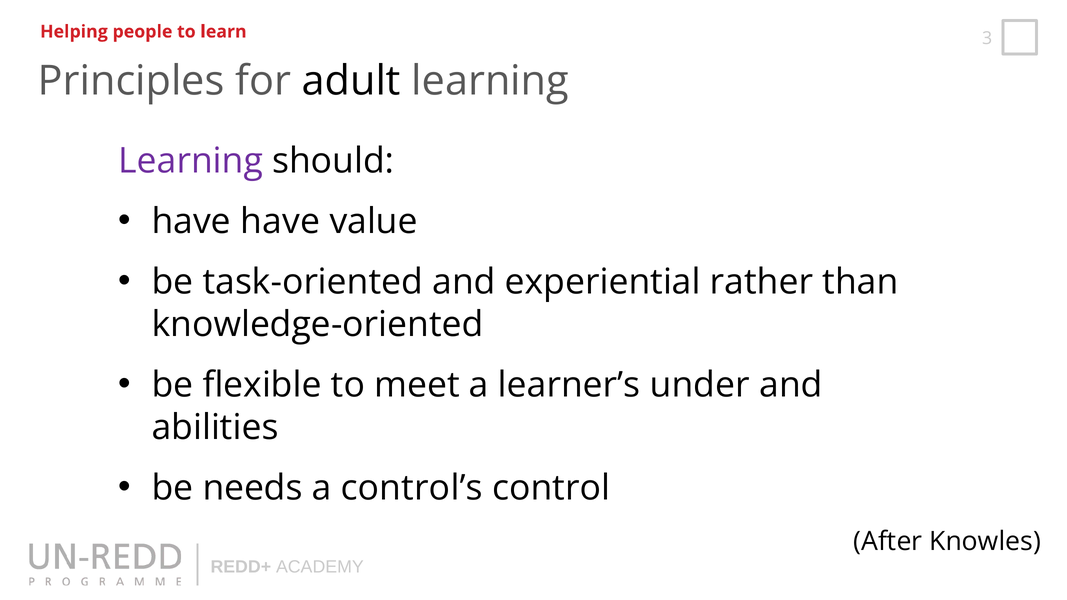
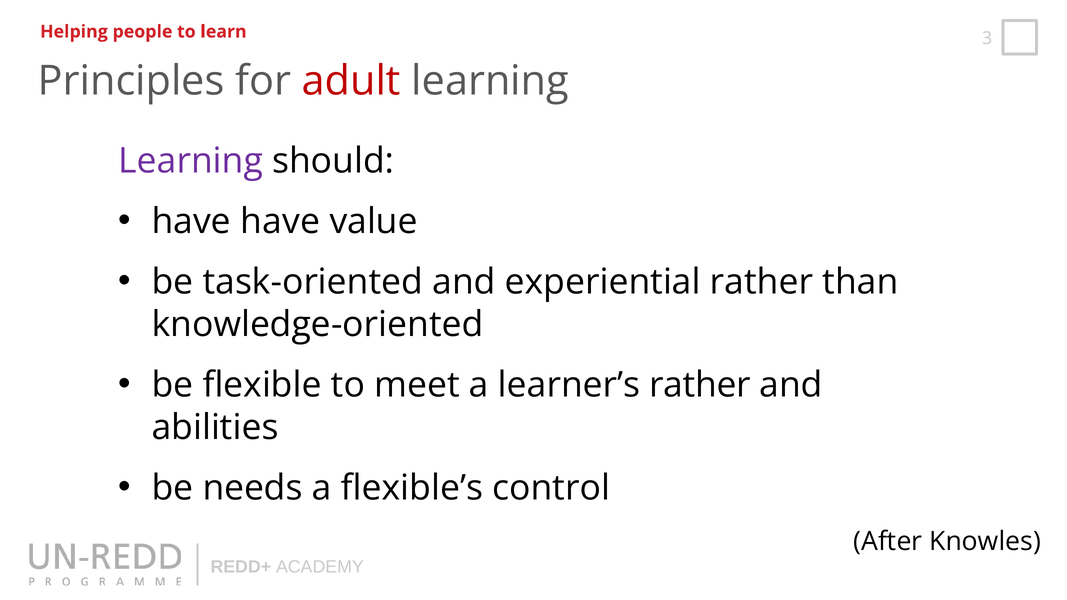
adult colour: black -> red (351, 81)
learner’s under: under -> rather (700, 385)
control’s: control’s -> flexible’s (412, 488)
